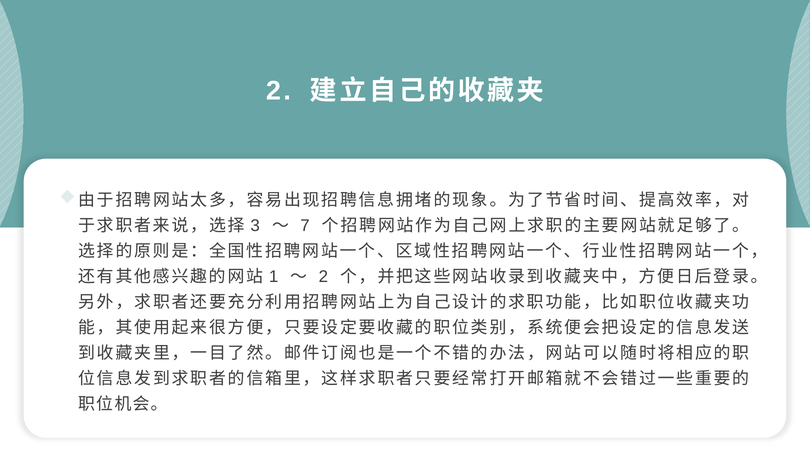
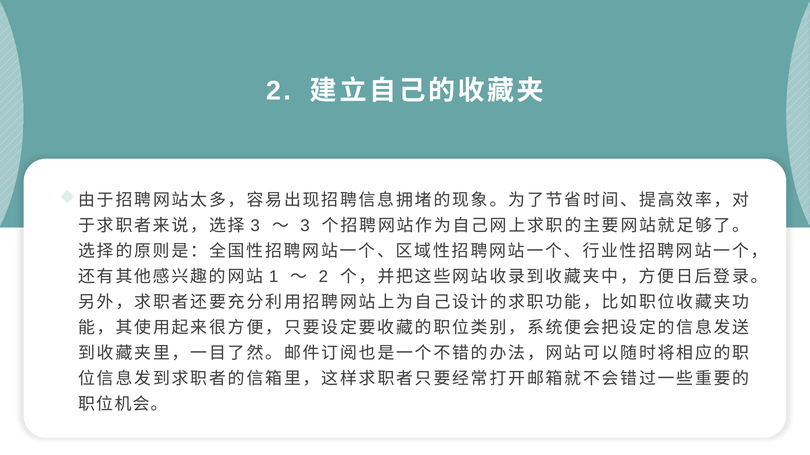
7: 7 -> 3 (305, 226)
